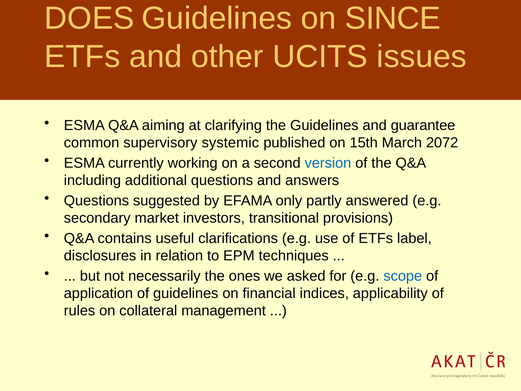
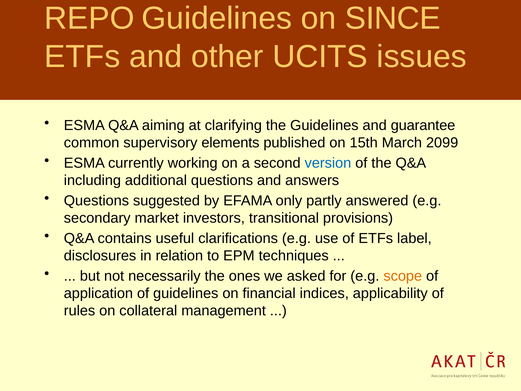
DOES: DOES -> REPO (89, 18)
systemic: systemic -> elements (230, 143)
2072: 2072 -> 2099 (442, 143)
scope colour: blue -> orange (403, 276)
